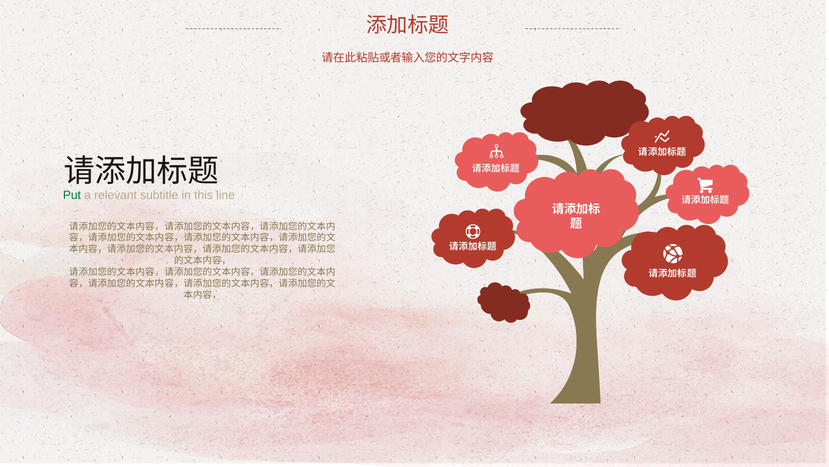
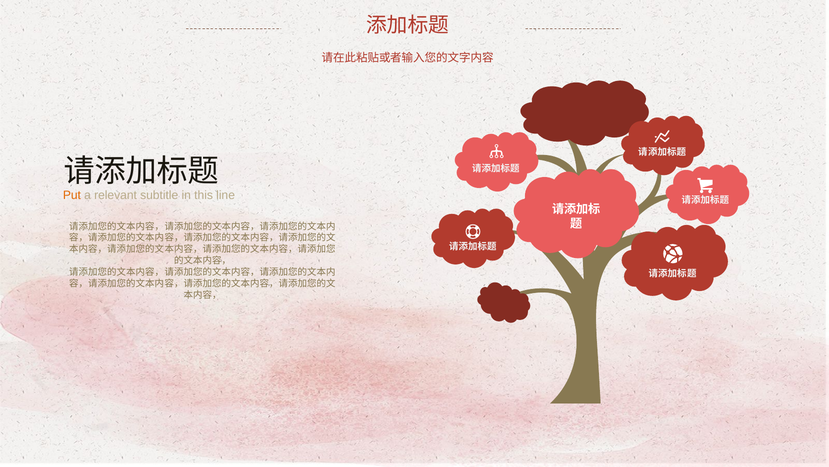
Put colour: green -> orange (72, 195)
